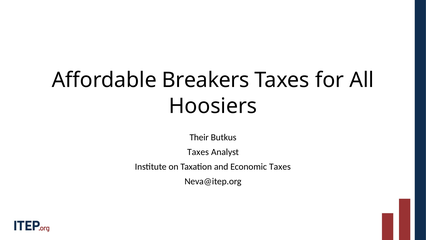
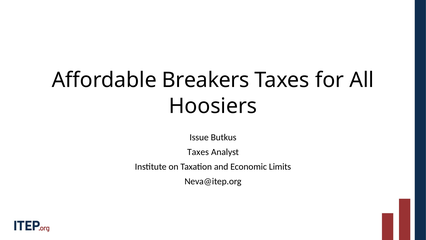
Their: Their -> Issue (199, 137)
Economic Taxes: Taxes -> Limits (280, 167)
